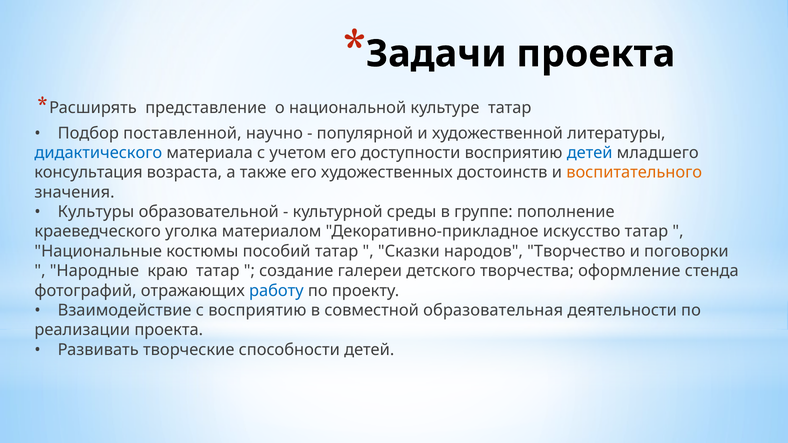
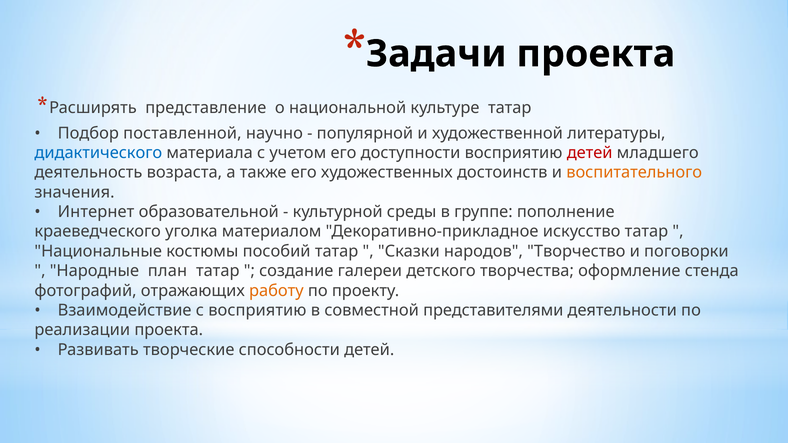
детей colour: blue -> red (590, 153)
консультация: консультация -> деятельность (88, 173)
Культуры: Культуры -> Интернет (96, 212)
краю: краю -> план (167, 271)
работу colour: blue -> orange (276, 291)
образовательная: образовательная -> представителями (493, 311)
